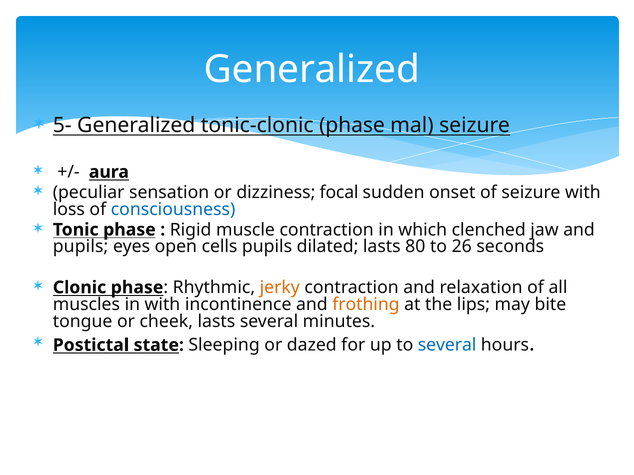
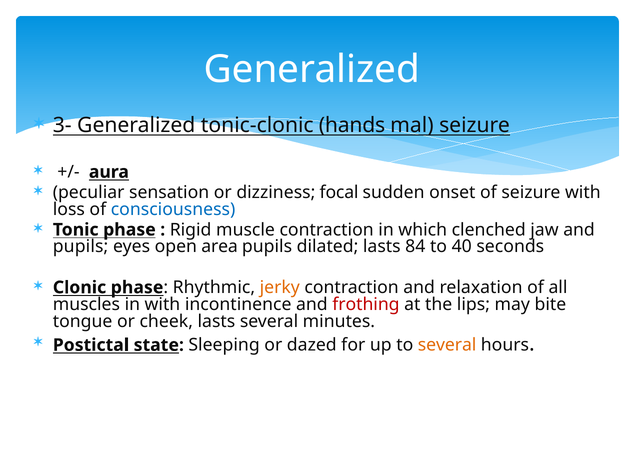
5-: 5- -> 3- (62, 125)
tonic-clonic phase: phase -> hands (352, 125)
cells: cells -> area (220, 247)
80: 80 -> 84 (415, 247)
26: 26 -> 40 (462, 247)
frothing colour: orange -> red (366, 305)
several colour: blue -> orange (447, 345)
